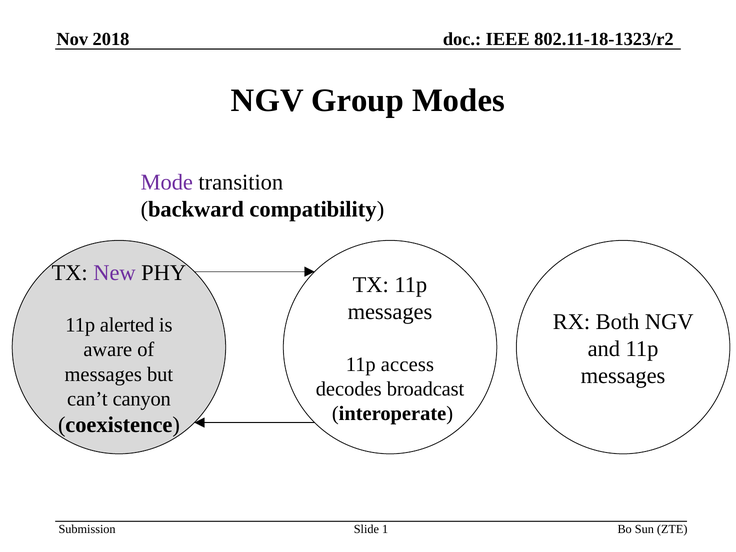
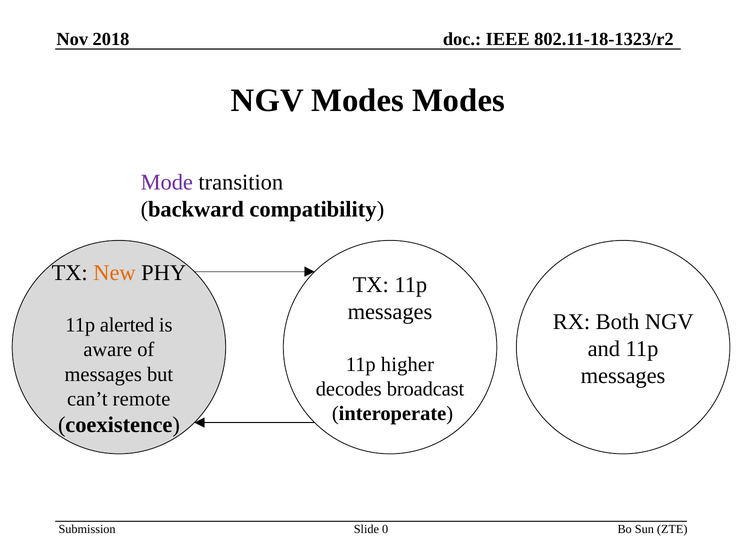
NGV Group: Group -> Modes (358, 100)
New colour: purple -> orange (114, 273)
access: access -> higher (407, 364)
canyon: canyon -> remote (142, 399)
1: 1 -> 0 (385, 529)
